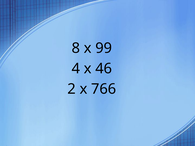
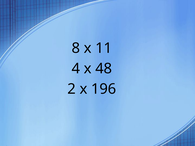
99: 99 -> 11 (104, 48)
46: 46 -> 48 (104, 69)
766: 766 -> 196 (104, 89)
